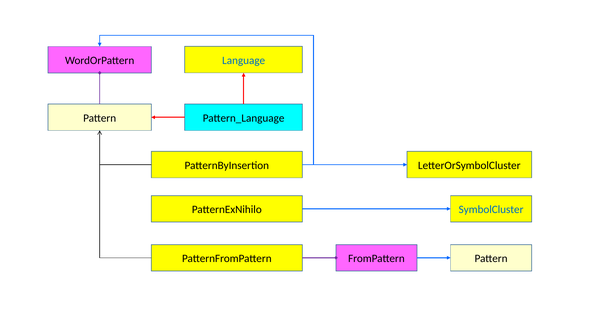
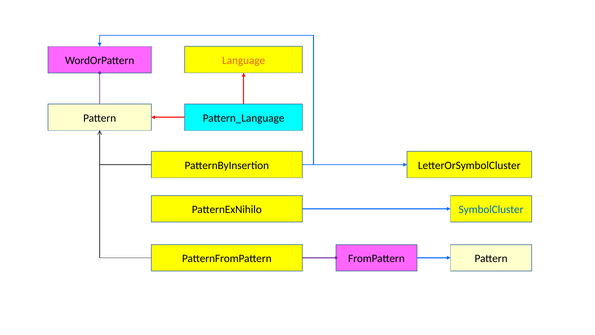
Language colour: blue -> orange (244, 60)
